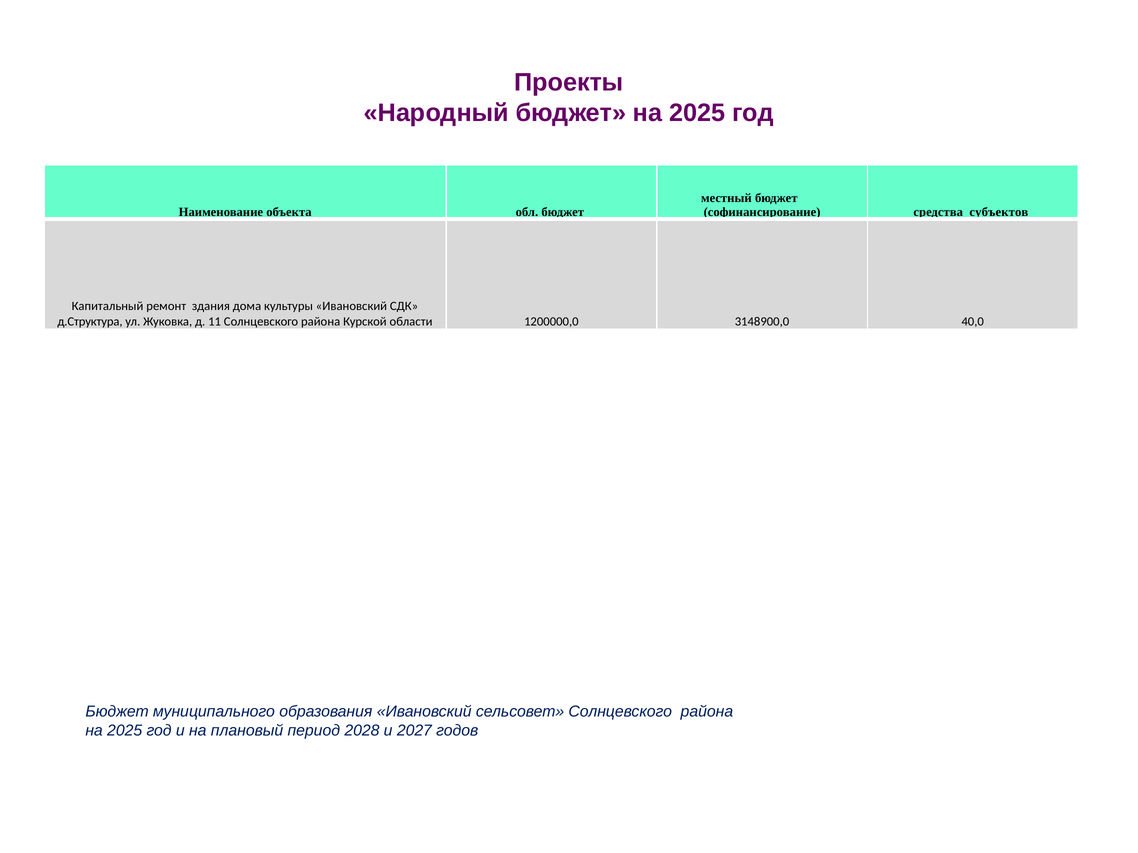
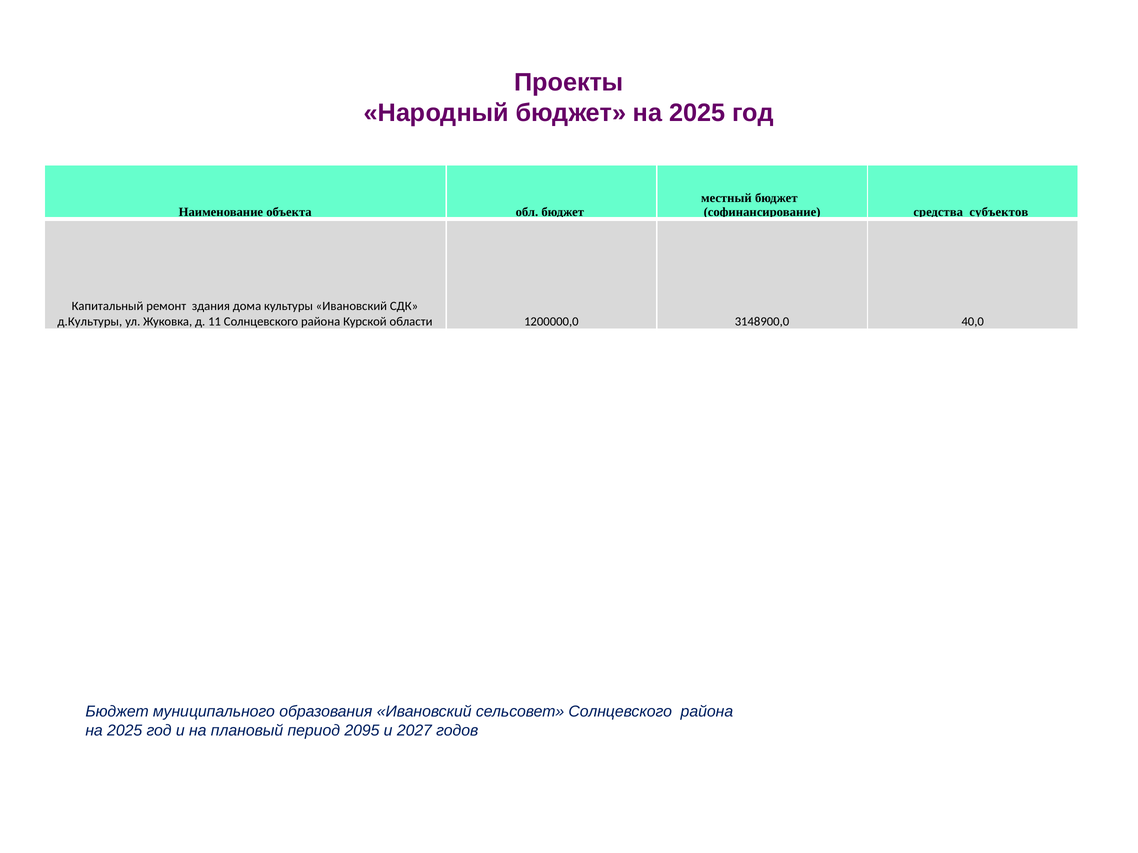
д.Структура: д.Структура -> д.Культуры (90, 322)
2028: 2028 -> 2095 (362, 731)
